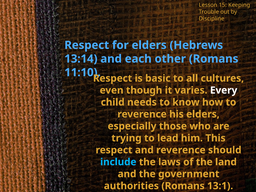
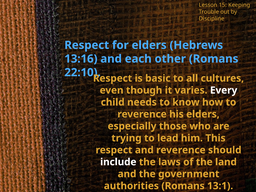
13:14: 13:14 -> 13:16 (81, 59)
11:10: 11:10 -> 22:10 (83, 72)
include colour: light blue -> white (118, 162)
